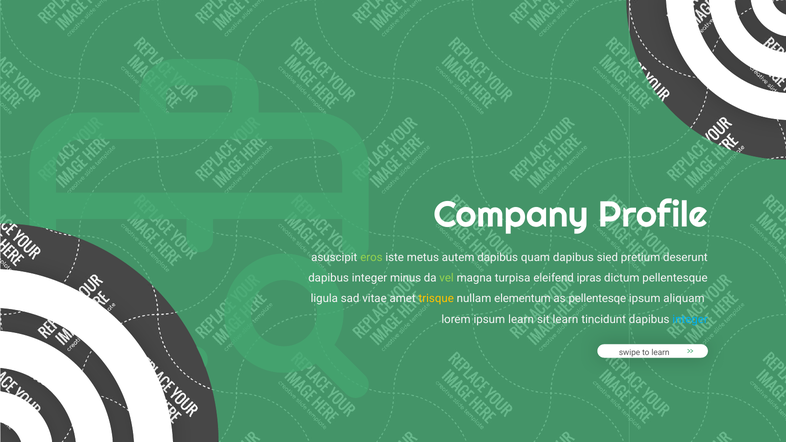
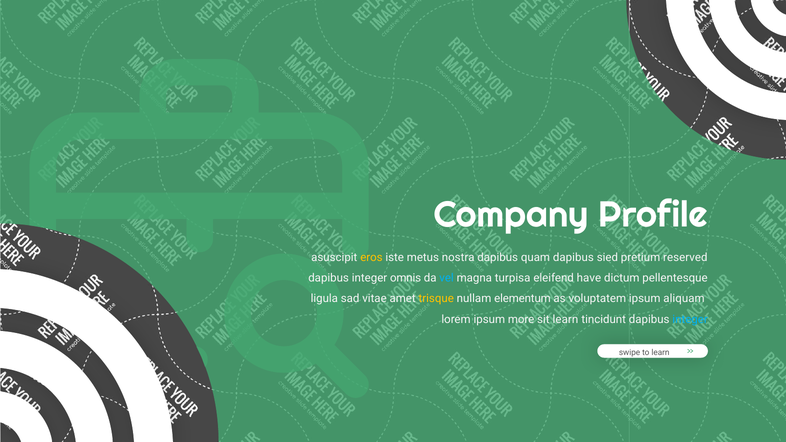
eros colour: light green -> yellow (371, 257)
autem: autem -> nostra (458, 257)
deserunt: deserunt -> reserved (685, 257)
minus: minus -> omnis (406, 278)
vel colour: light green -> light blue (447, 278)
ipras: ipras -> have (589, 278)
pellentesqe: pellentesqe -> voluptatem (597, 299)
ipsum learn: learn -> more (521, 319)
